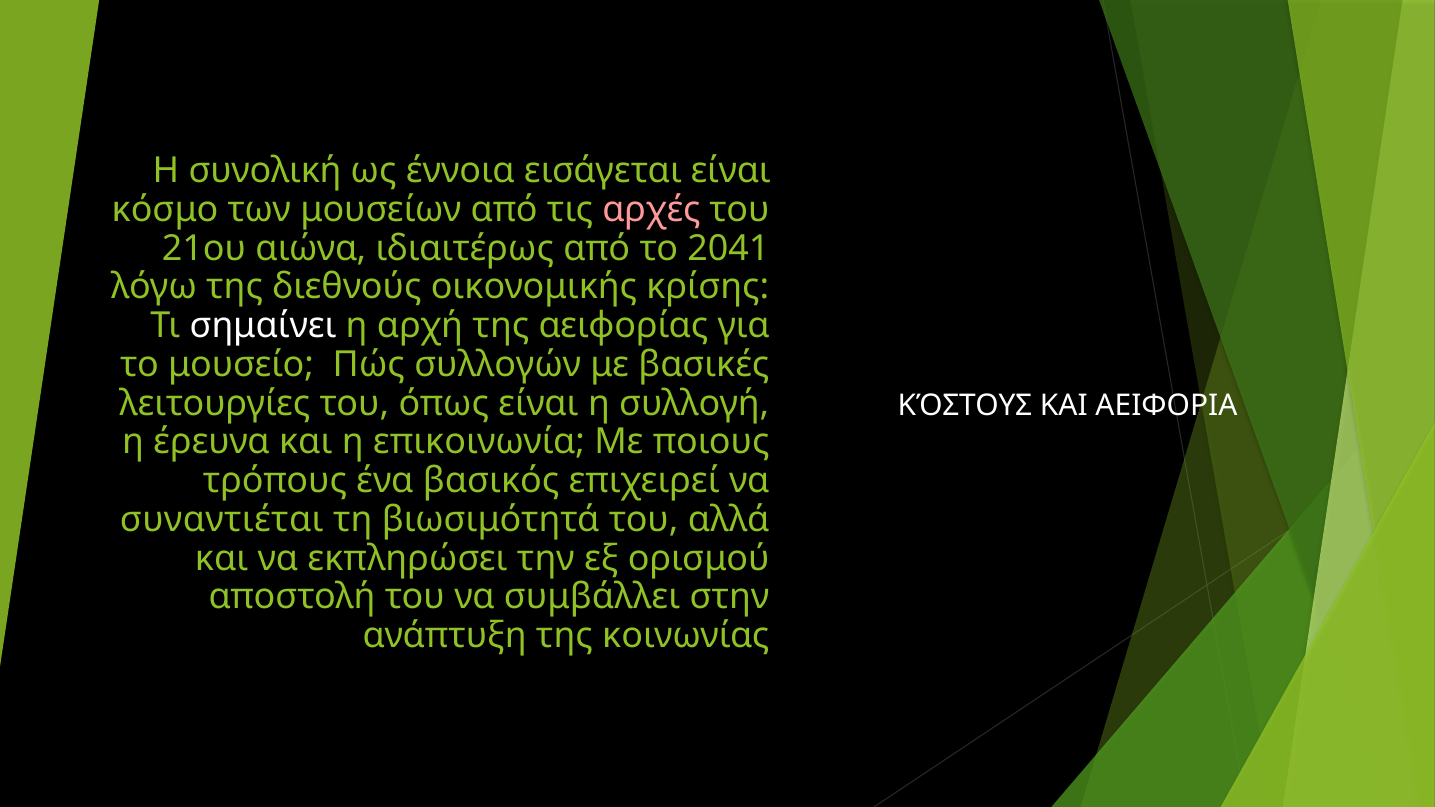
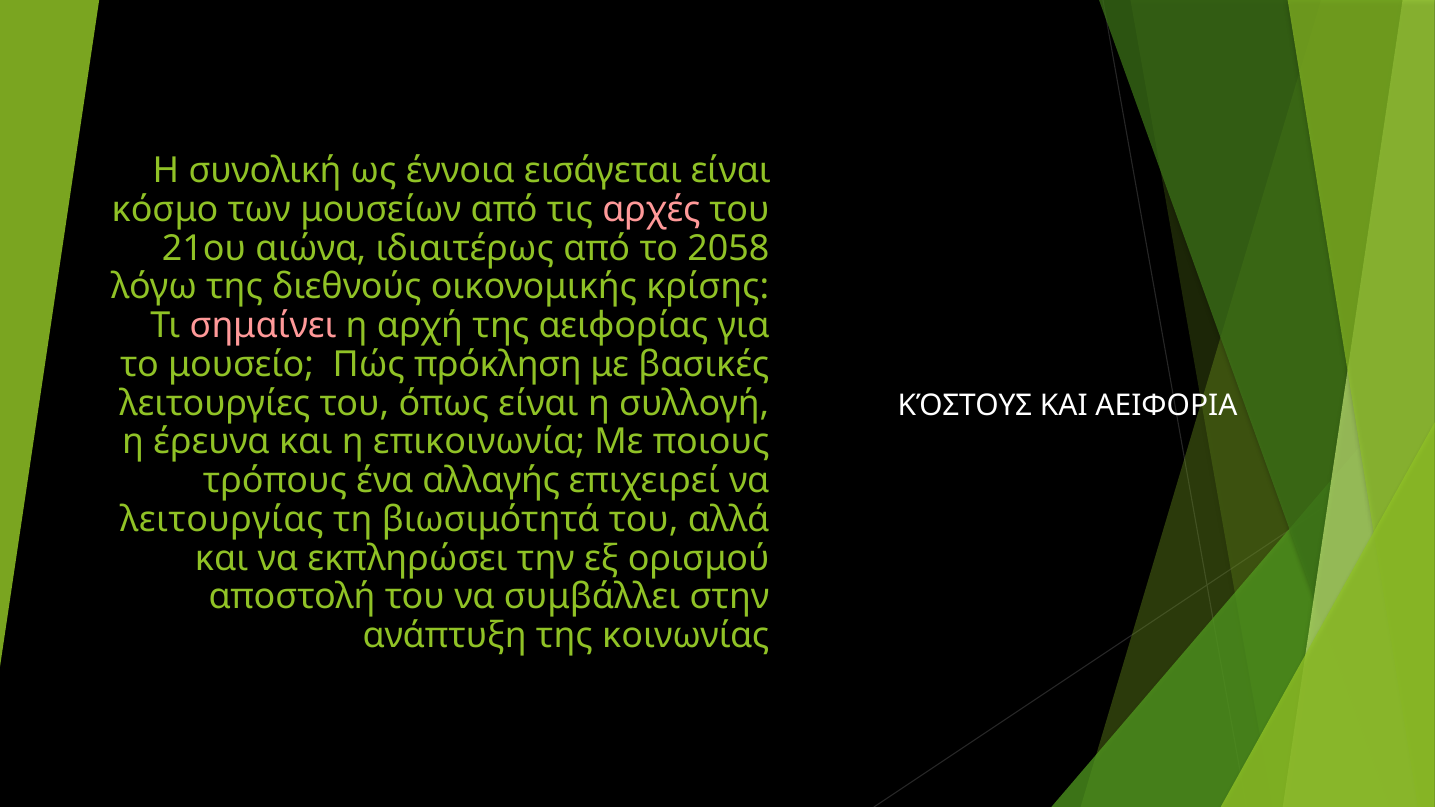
2041: 2041 -> 2058 (728, 248)
σημαίνει colour: white -> pink (263, 326)
συλλογών: συλλογών -> πρόκληση (498, 365)
βασικός: βασικός -> αλλαγής (491, 481)
συναντιέται: συναντιέται -> λειτουργίας (222, 520)
